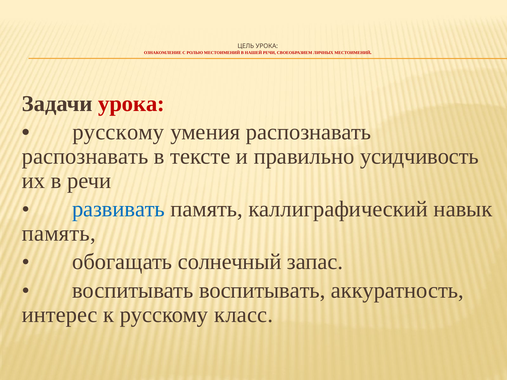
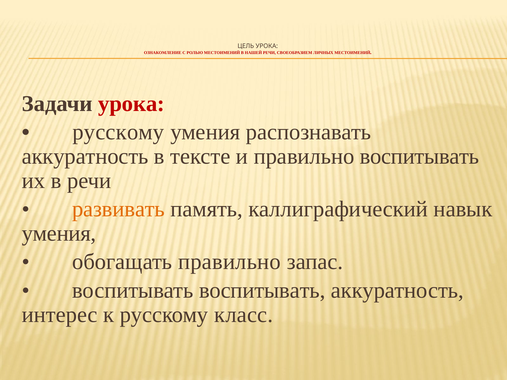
распознавать: распознавать -> аккуратность (85, 157)
правильно усидчивость: усидчивость -> воспитывать (419, 157)
развивать colour: blue -> orange (119, 209)
память: память -> умения (59, 234)
обогащать солнечный: солнечный -> правильно (229, 262)
